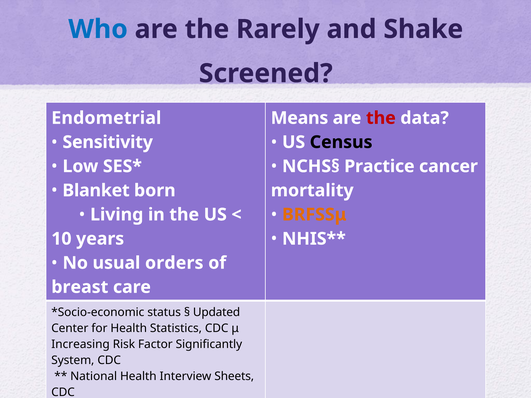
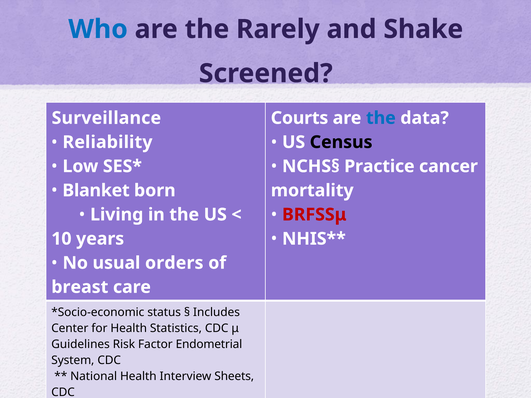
Endometrial: Endometrial -> Surveillance (106, 118)
Means: Means -> Courts (300, 118)
the colour: red -> blue (381, 118)
Sensitivity: Sensitivity -> Reliability (108, 142)
BRFSSμ colour: orange -> red (314, 215)
Updated: Updated -> Includes (216, 312)
Increasing: Increasing -> Guidelines (81, 344)
Significantly: Significantly -> Endometrial (209, 344)
